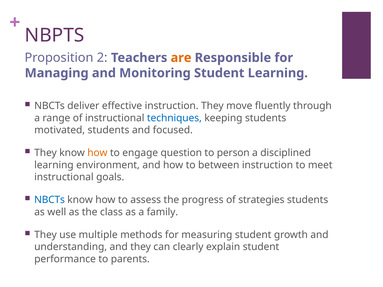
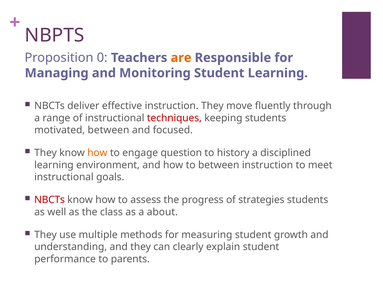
2: 2 -> 0 (102, 58)
techniques colour: blue -> red (174, 118)
motivated students: students -> between (108, 130)
person: person -> history (233, 153)
NBCTs colour: blue -> red (50, 200)
family: family -> about (162, 212)
